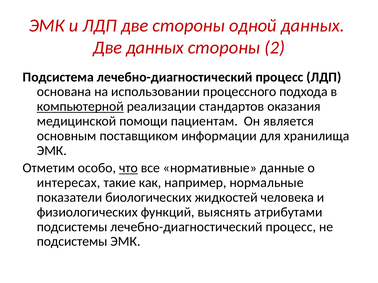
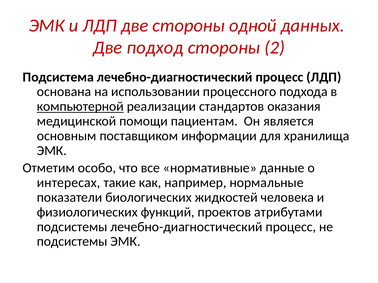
Две данных: данных -> подход (155, 48)
что underline: present -> none (128, 168)
выяснять: выяснять -> проектов (224, 212)
